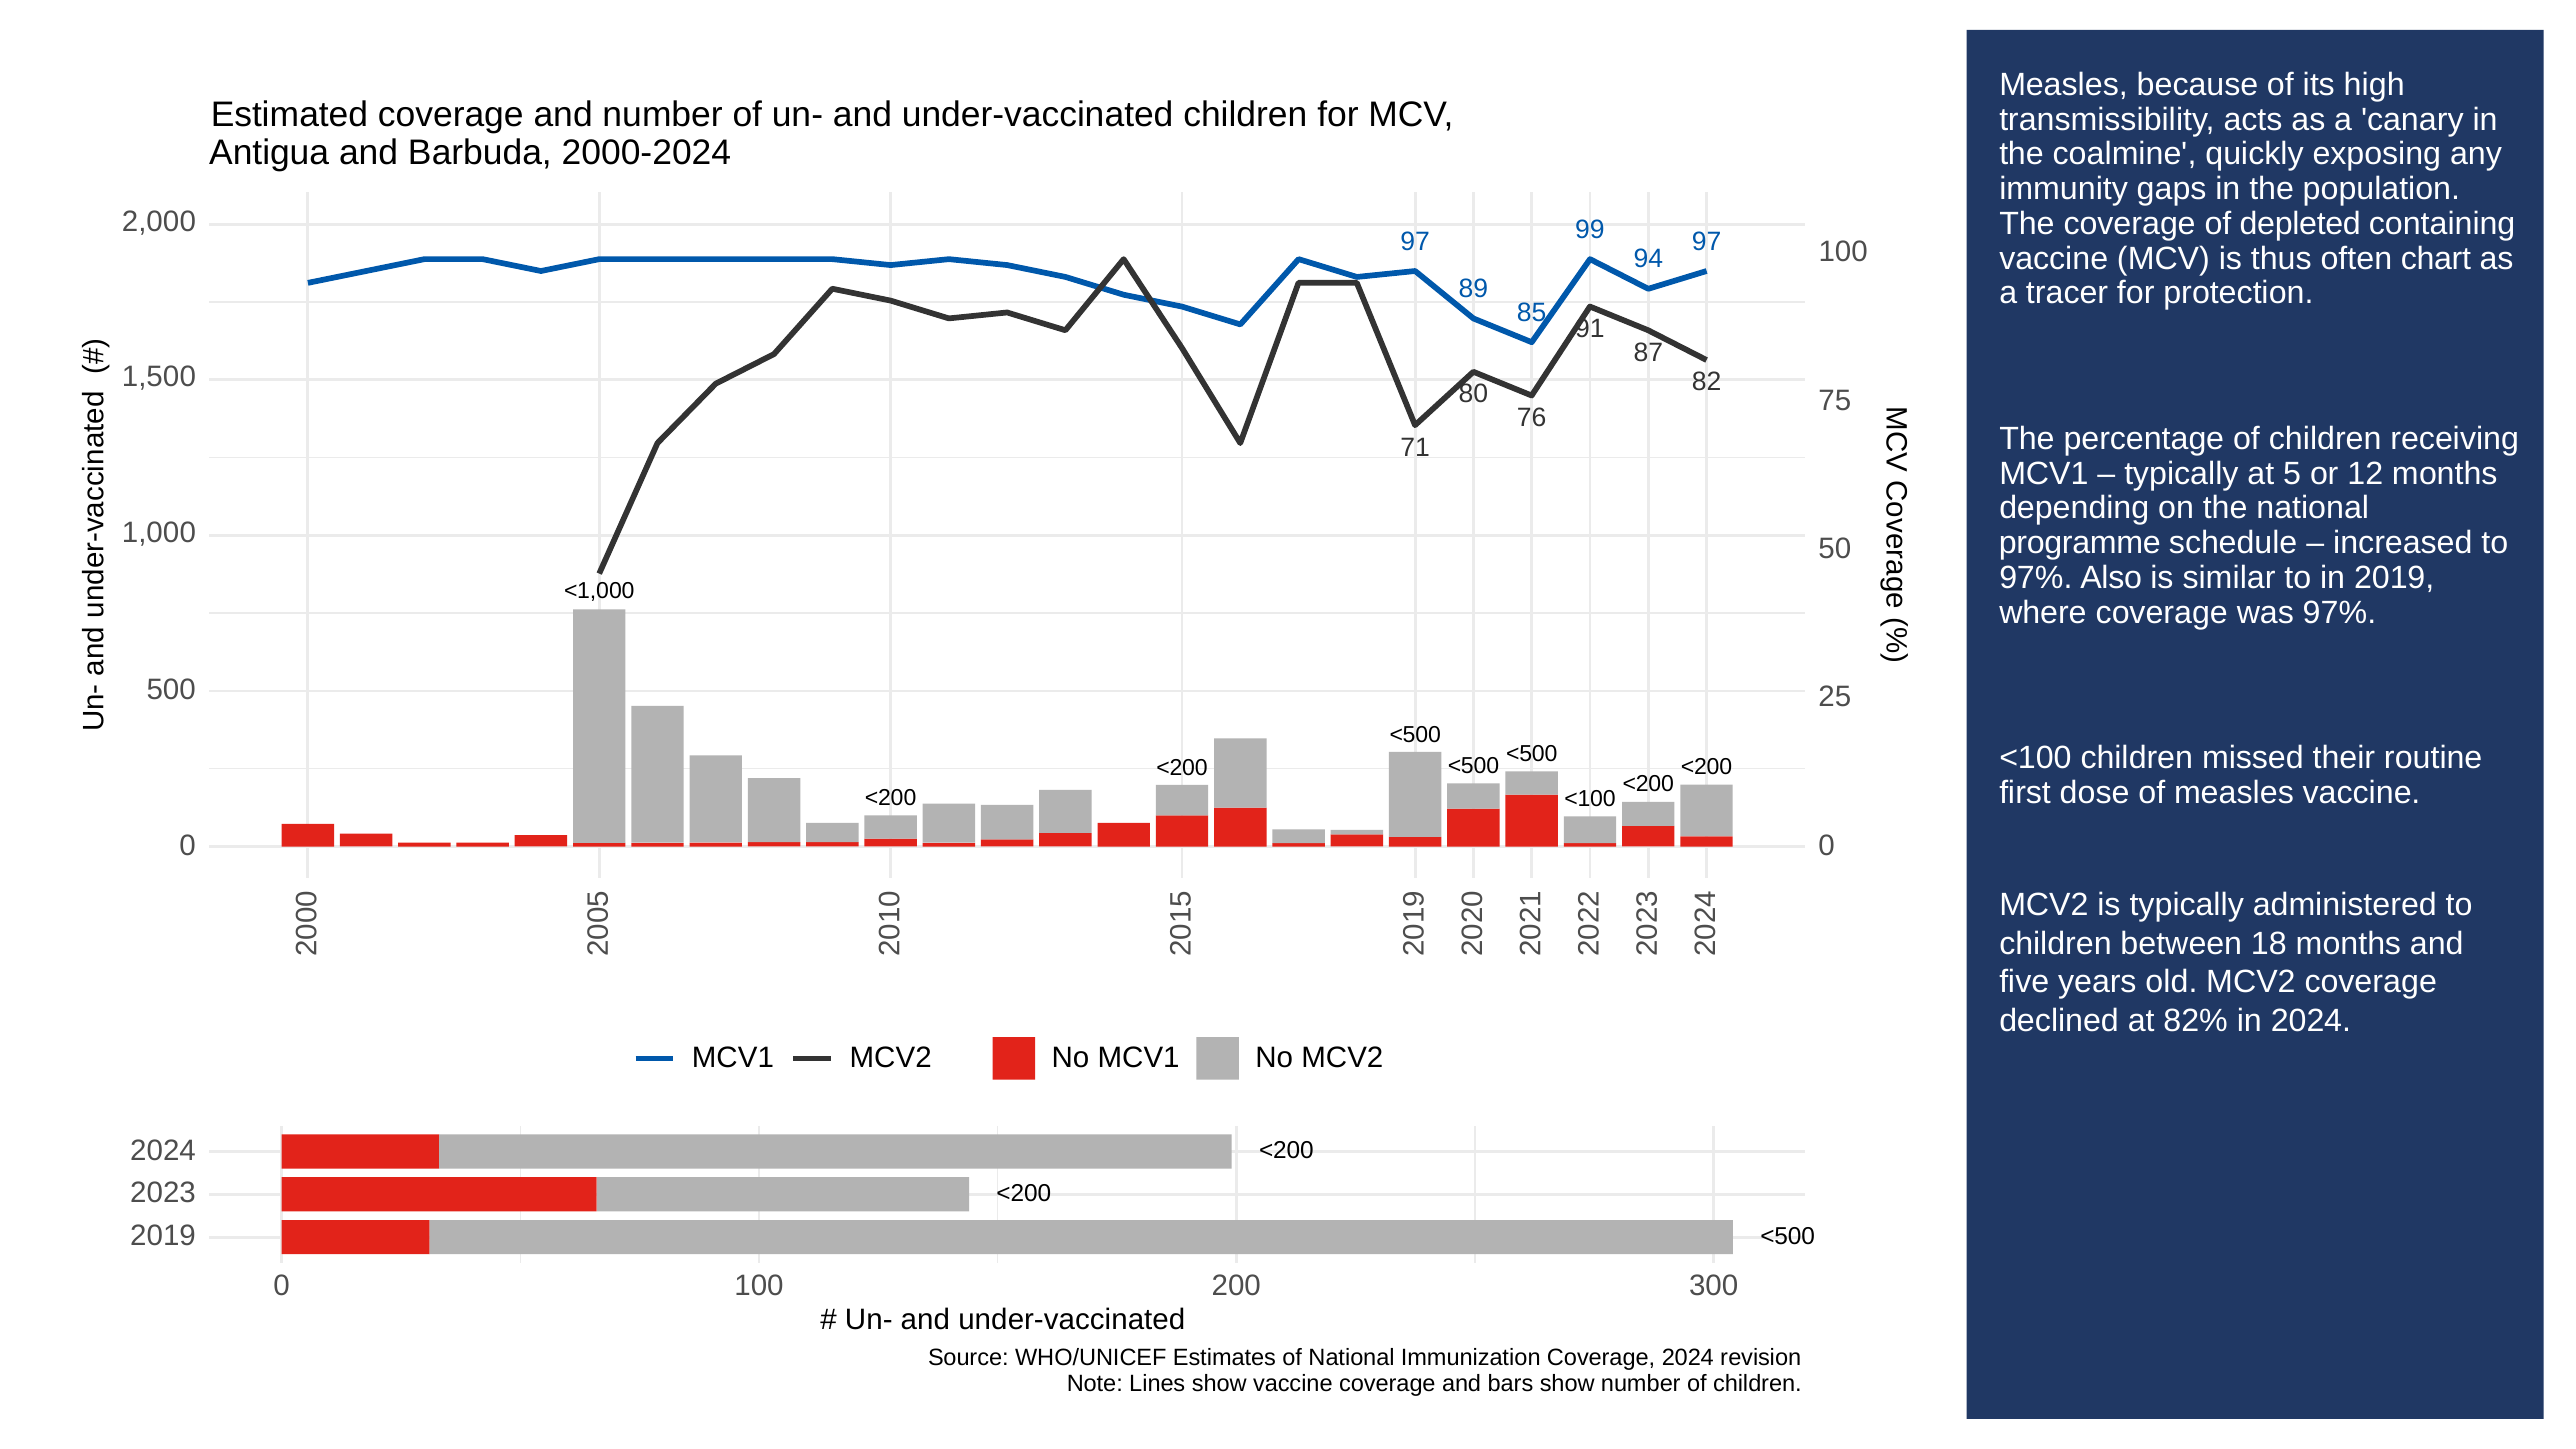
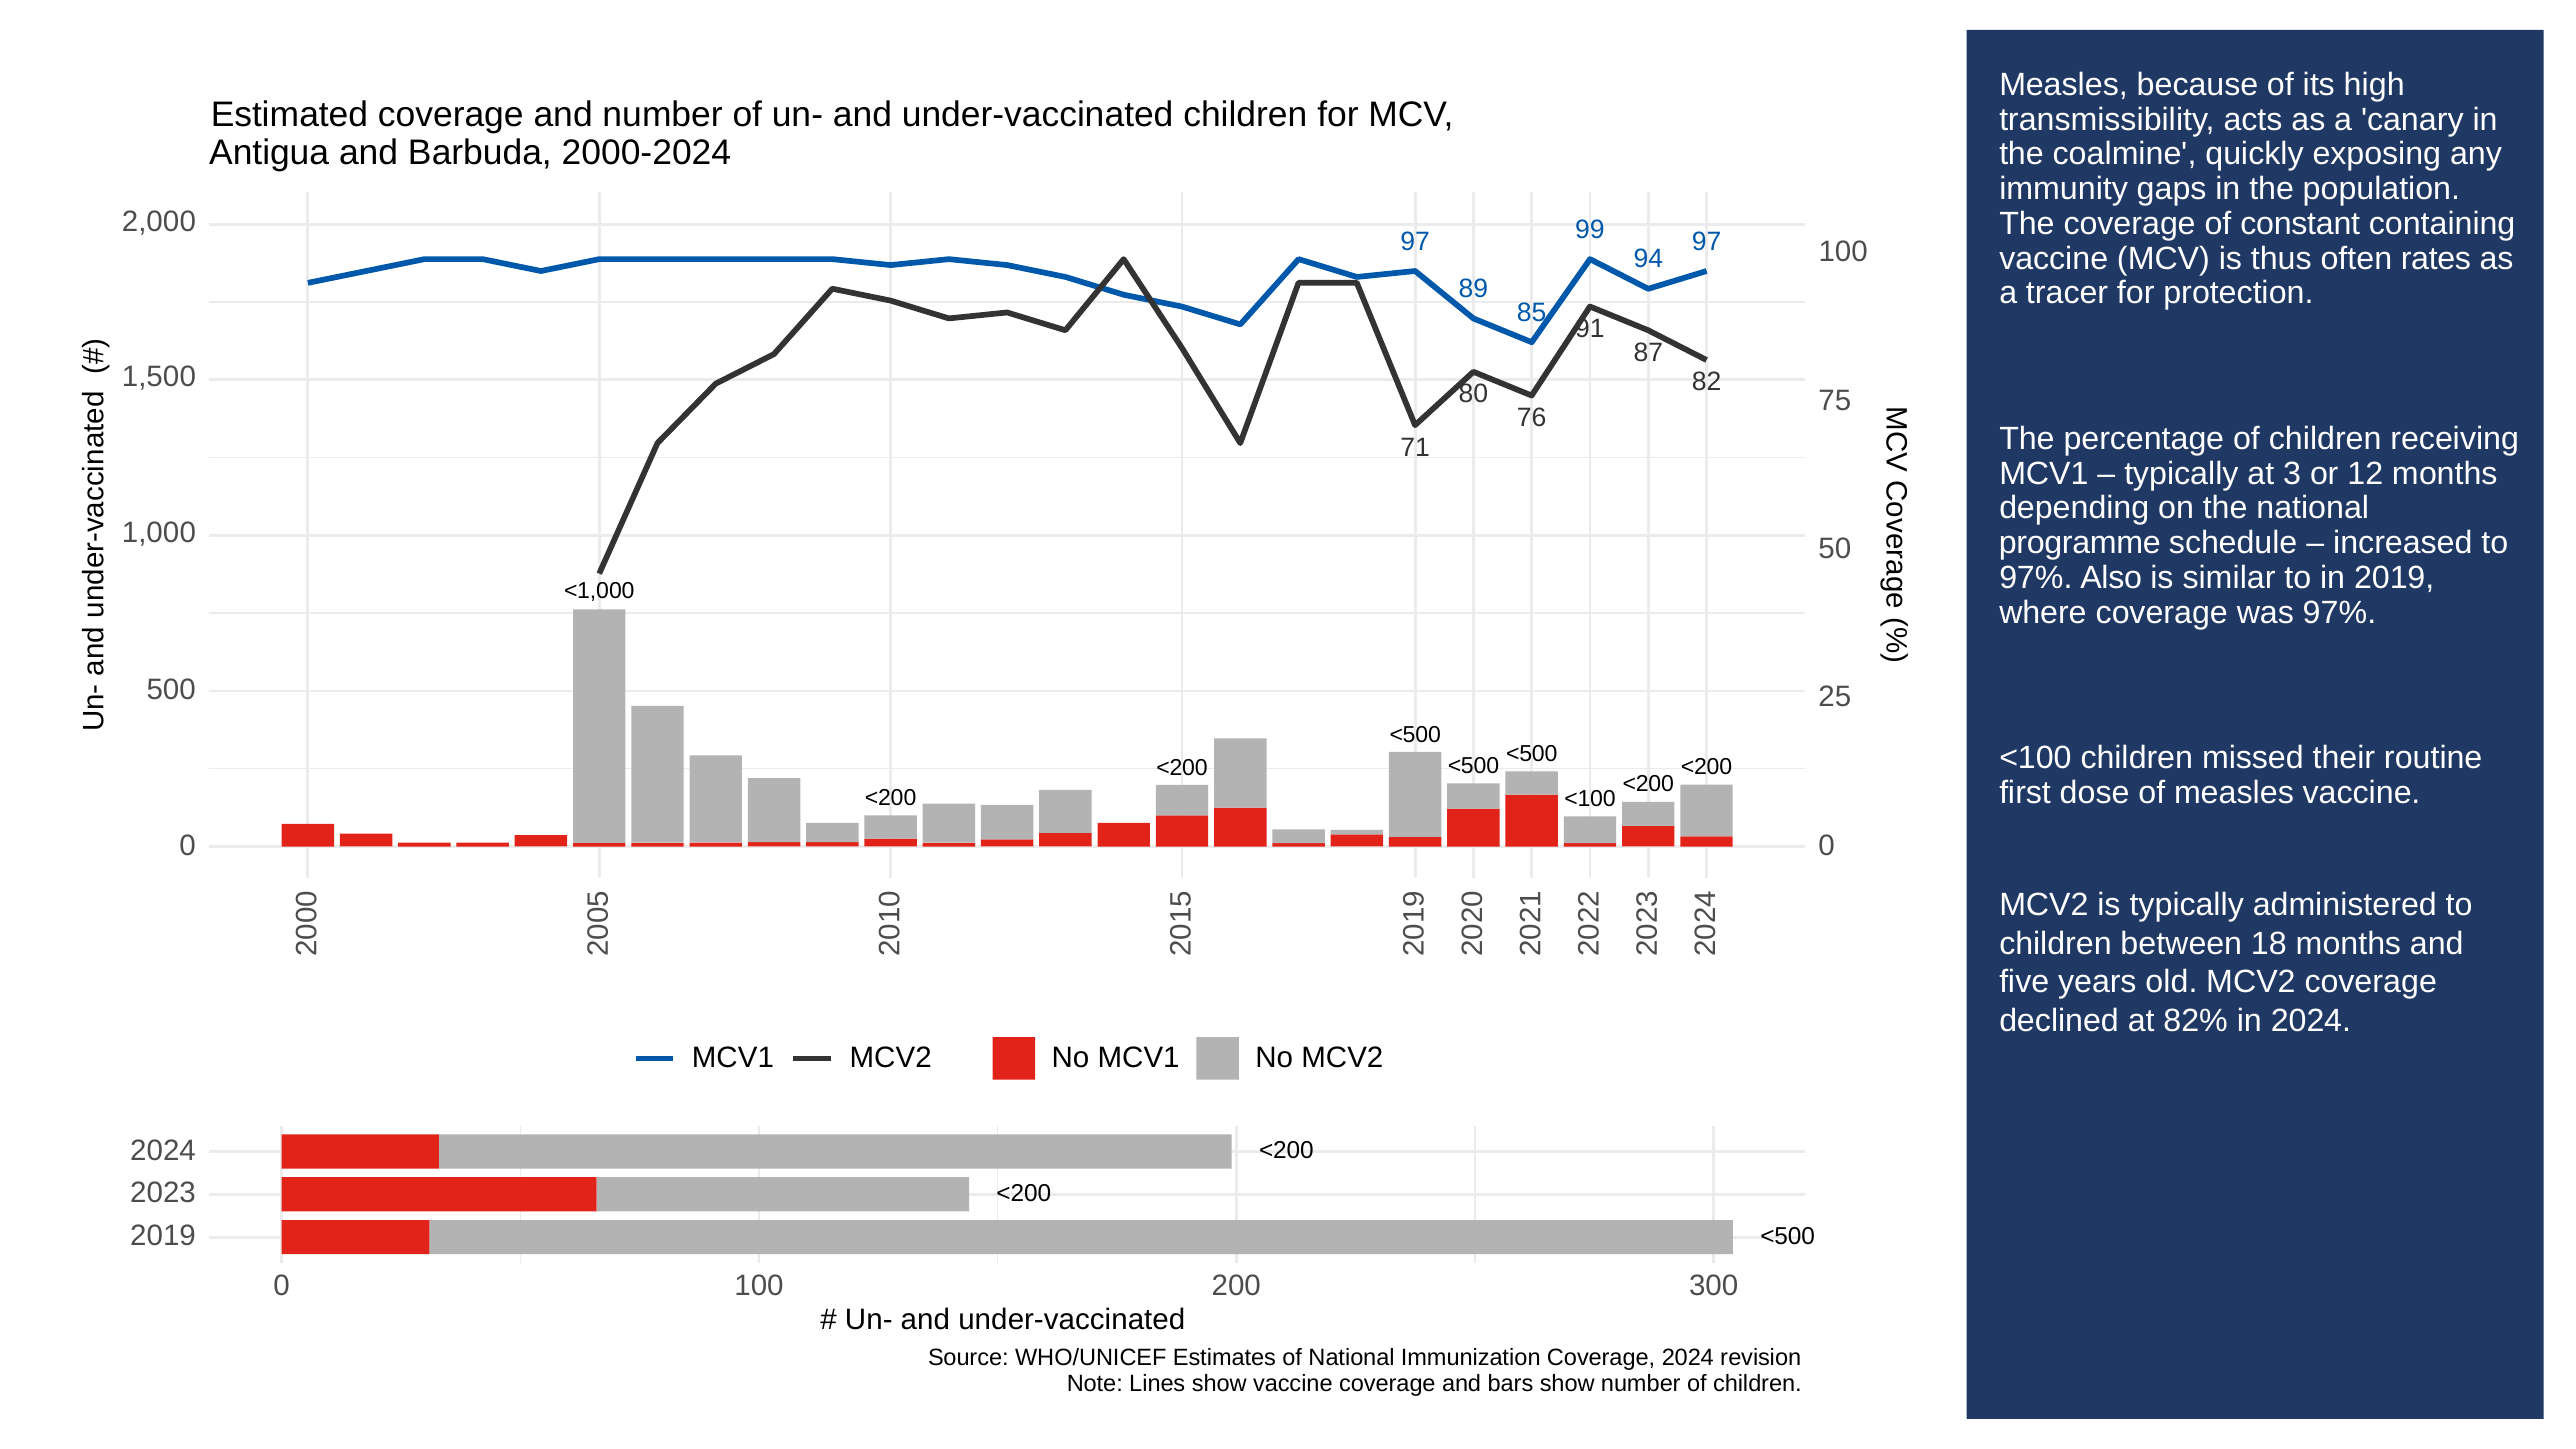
depleted: depleted -> constant (2300, 224)
chart: chart -> rates (2436, 258)
at 5: 5 -> 3 (2292, 474)
